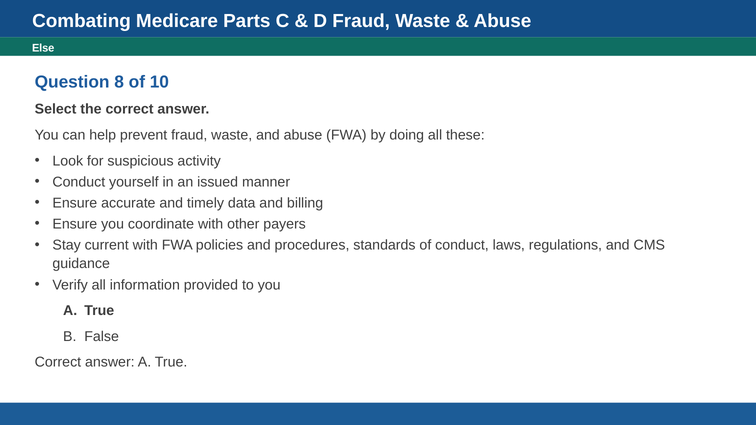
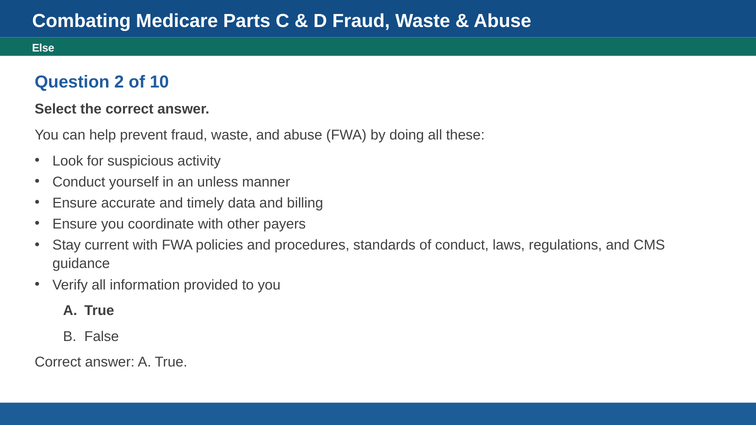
8: 8 -> 2 (119, 82)
issued: issued -> unless (218, 182)
